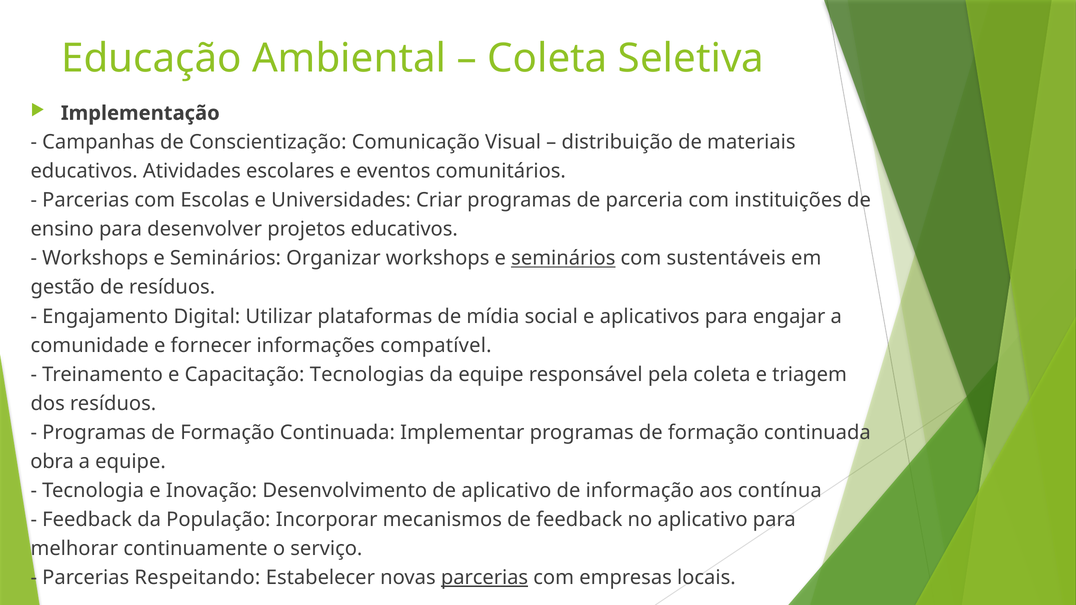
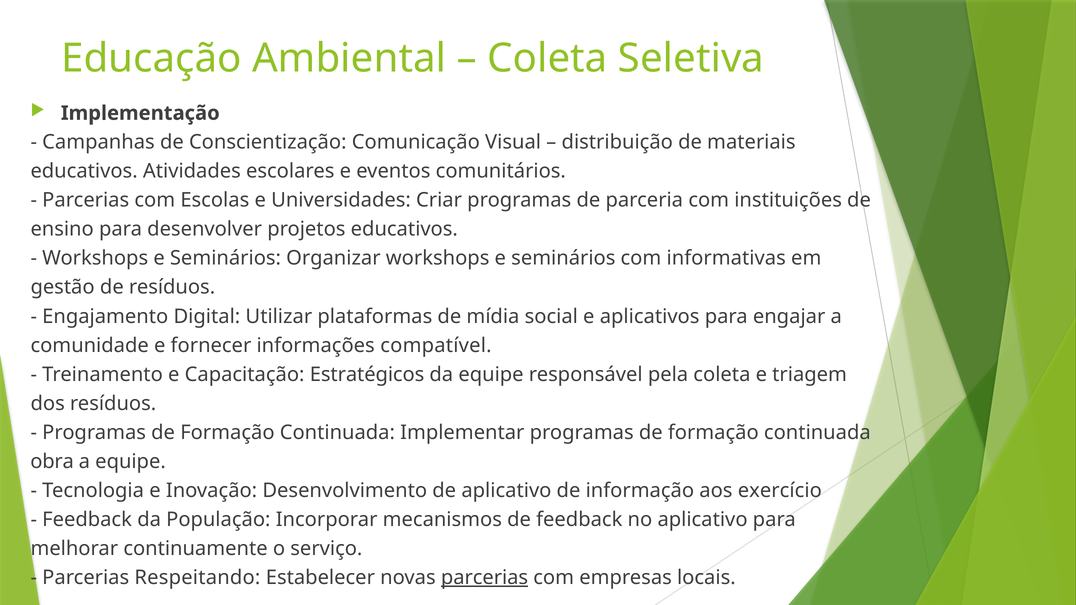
seminários underline: present -> none (563, 258)
sustentáveis: sustentáveis -> informativas (726, 258)
Tecnologias: Tecnologias -> Estratégicos (367, 375)
contínua: contínua -> exercício (780, 491)
